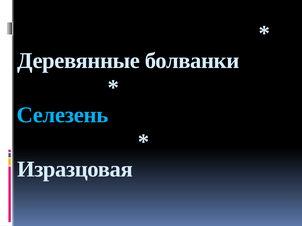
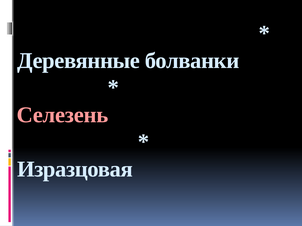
Селезень colour: light blue -> pink (63, 115)
